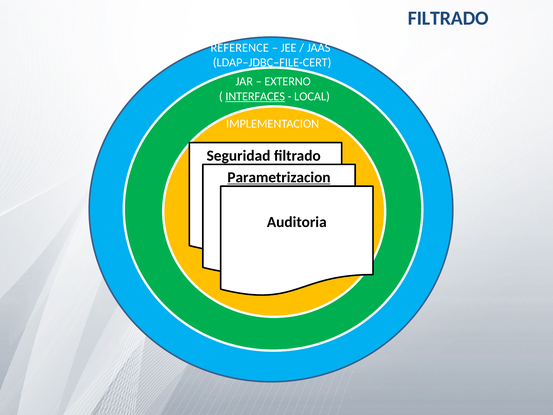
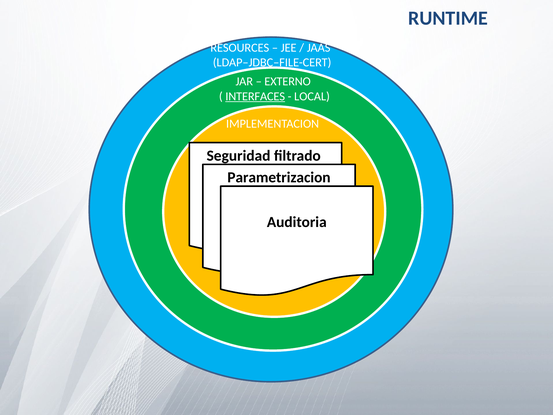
FILTRADO: FILTRADO -> RUNTIME (448, 18)
REFERENCE: REFERENCE -> RESOURCES (240, 48)
Parametrizacion underline: present -> none (279, 177)
